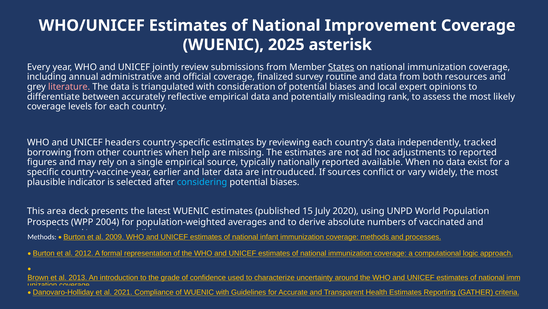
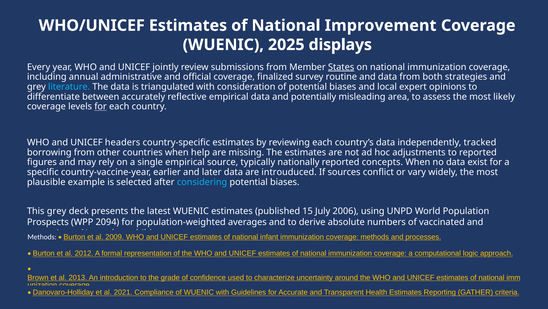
asterisk: asterisk -> displays (340, 45)
resources: resources -> strategies (466, 77)
literature colour: pink -> light blue (69, 87)
rank: rank -> area (399, 96)
for underline: none -> present (101, 106)
available: available -> concepts (382, 162)
indicator: indicator -> example (86, 182)
This area: area -> grey (57, 211)
2020: 2020 -> 2006 (346, 211)
2004: 2004 -> 2094 (107, 222)
